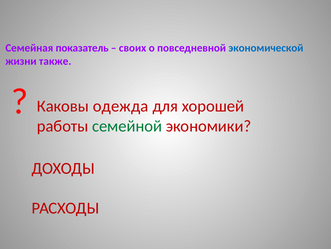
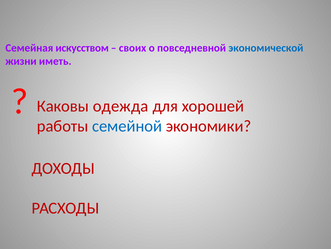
показатель: показатель -> искусством (82, 48)
также: также -> иметь (55, 61)
семейной colour: green -> blue (127, 126)
